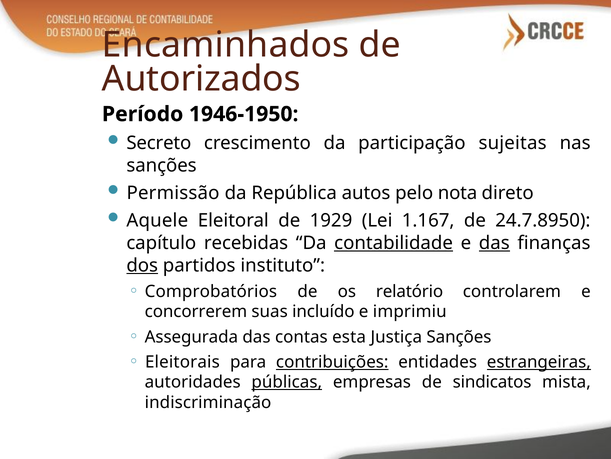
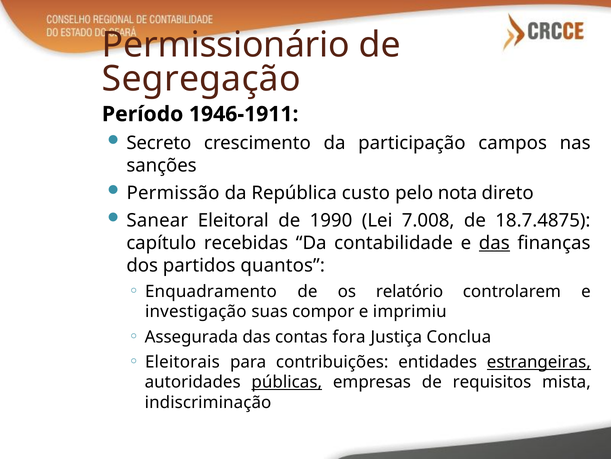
Encaminhados: Encaminhados -> Permissionário (226, 45)
Autorizados: Autorizados -> Segregação (201, 79)
1946-1950: 1946-1950 -> 1946-1911 (244, 114)
sujeitas: sujeitas -> campos (513, 143)
autos: autos -> custo (366, 193)
Aquele: Aquele -> Sanear (157, 220)
1929: 1929 -> 1990 (331, 220)
1.167: 1.167 -> 7.008 (428, 220)
24.7.8950: 24.7.8950 -> 18.7.4875 (543, 220)
contabilidade underline: present -> none (394, 243)
dos underline: present -> none (142, 265)
instituto: instituto -> quantos (283, 265)
Comprobatórios: Comprobatórios -> Enquadramento (211, 291)
concorrerem: concorrerem -> investigação (196, 311)
incluído: incluído -> compor (323, 311)
esta: esta -> fora (349, 336)
Justiça Sanções: Sanções -> Conclua (459, 336)
contribuições underline: present -> none (332, 361)
sindicatos: sindicatos -> requisitos (492, 382)
